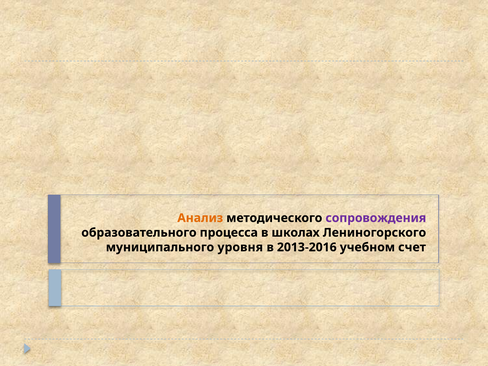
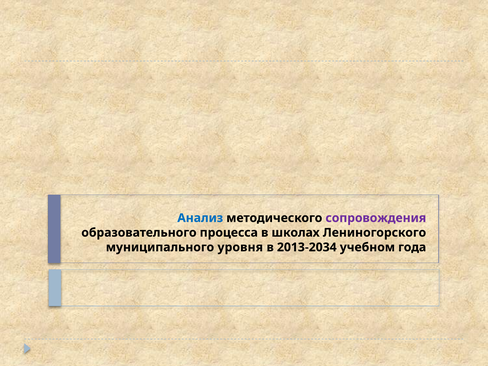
Анализ colour: orange -> blue (200, 218)
2013-2016: 2013-2016 -> 2013-2034 (307, 247)
счет: счет -> года (412, 247)
